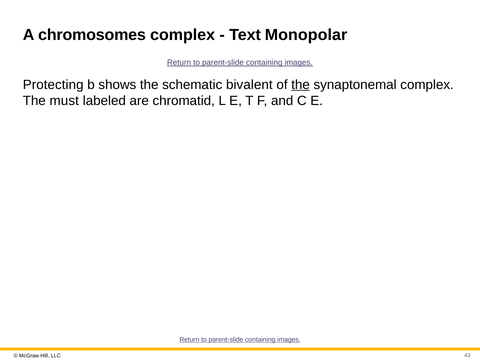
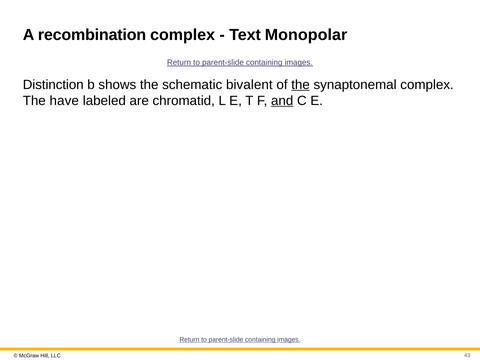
chromosomes: chromosomes -> recombination (92, 35)
Protecting: Protecting -> Distinction (53, 85)
must: must -> have (64, 101)
and underline: none -> present (282, 101)
